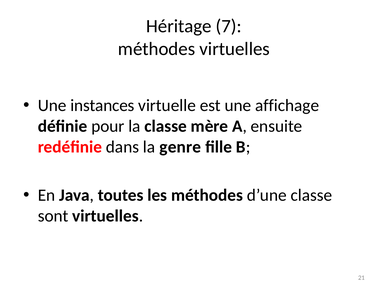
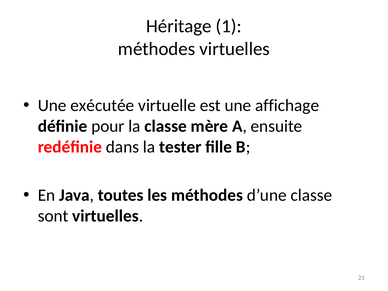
7: 7 -> 1 (229, 26)
instances: instances -> exécutée (102, 106)
genre: genre -> tester (180, 147)
